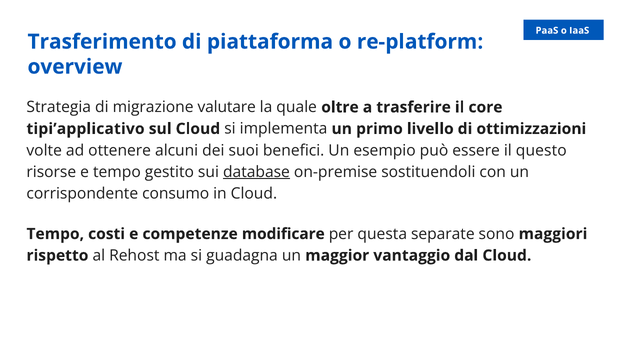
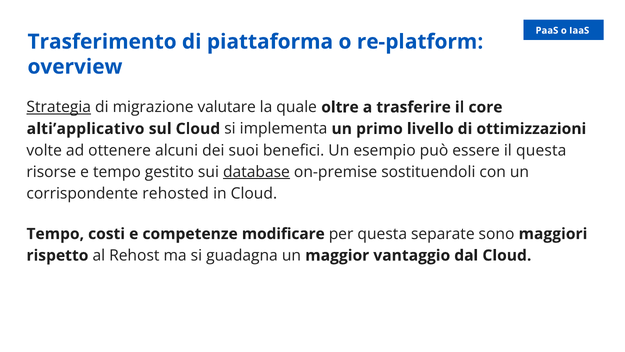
Strategia underline: none -> present (59, 107)
tipi’applicativo: tipi’applicativo -> alti’applicativo (86, 129)
il questo: questo -> questa (541, 150)
consumo: consumo -> rehosted (176, 193)
